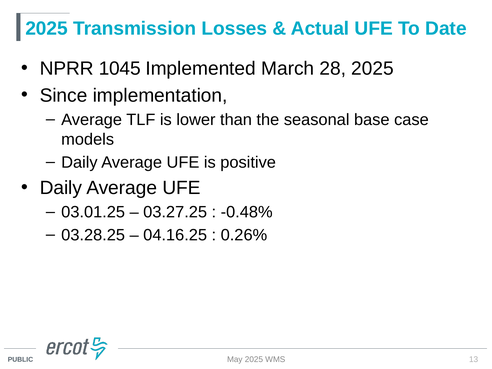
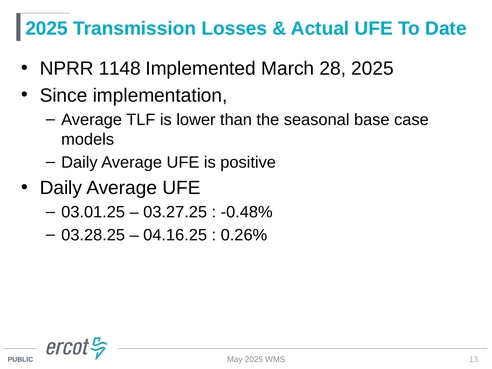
1045: 1045 -> 1148 (120, 69)
